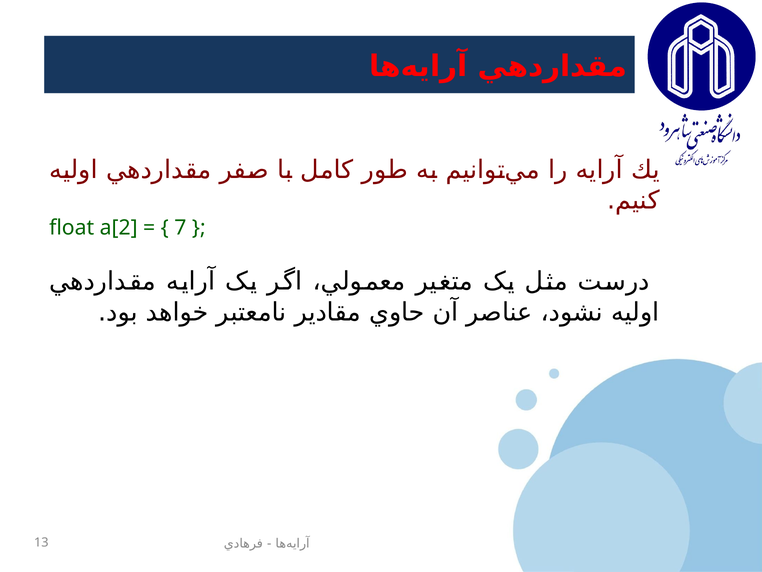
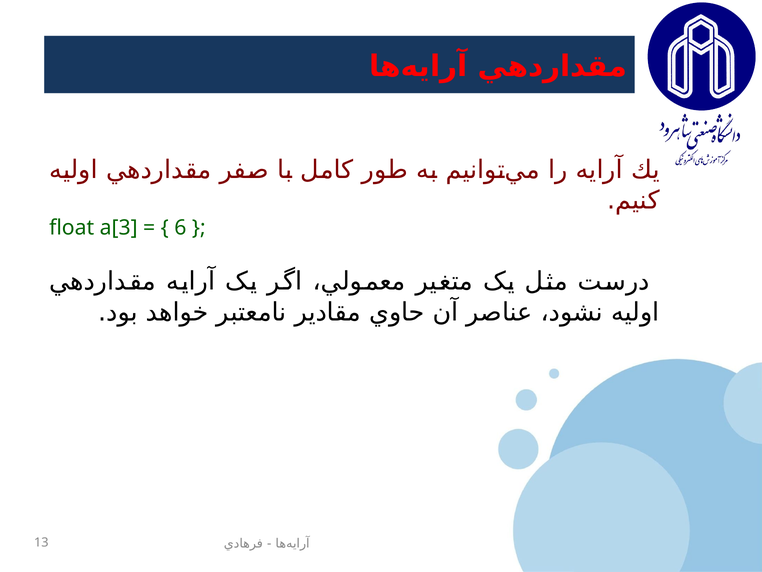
a[2: a[2 -> a[3 (119, 228)
7: 7 -> 6 (180, 228)
